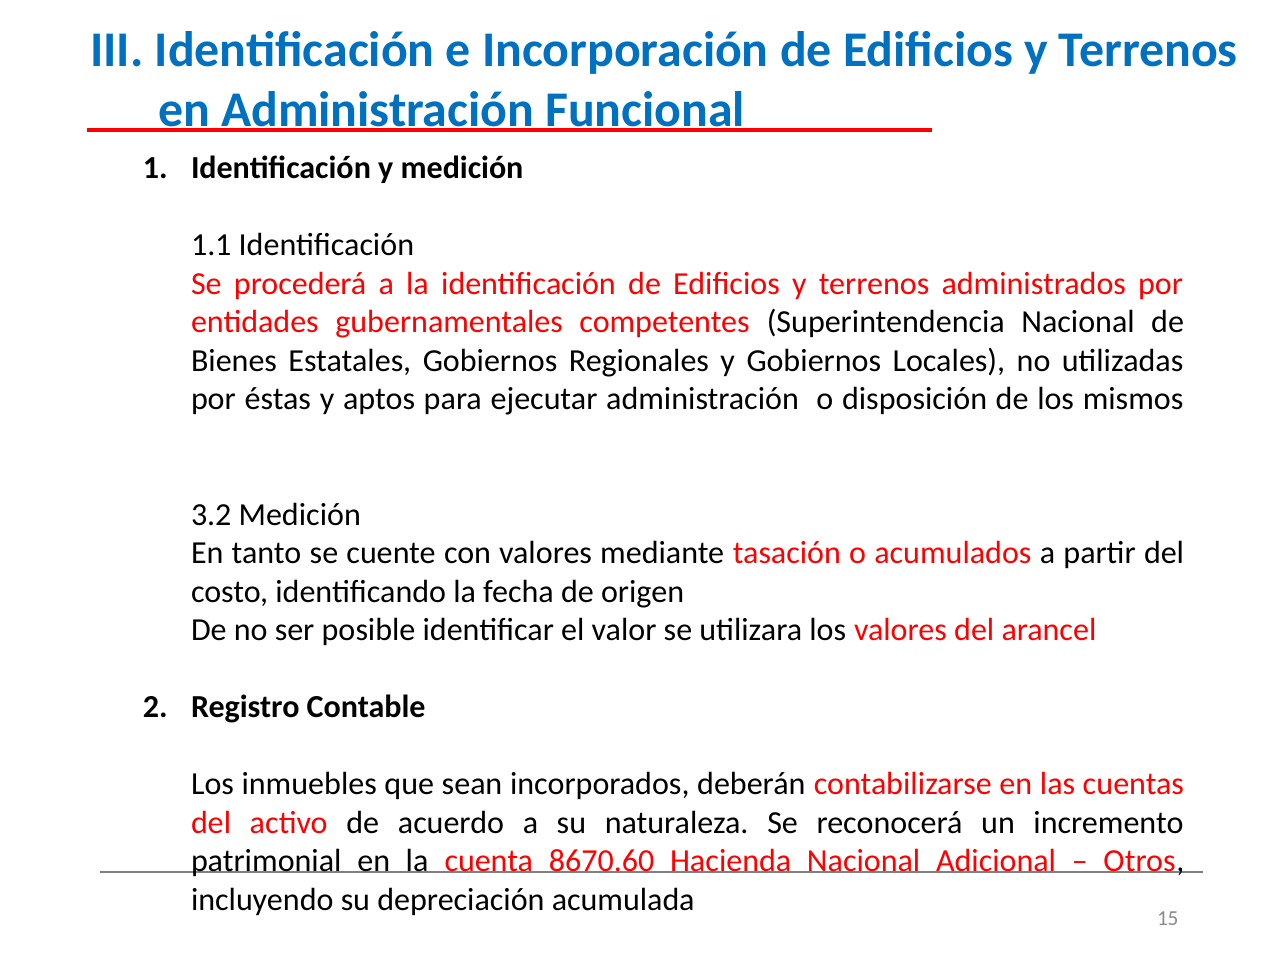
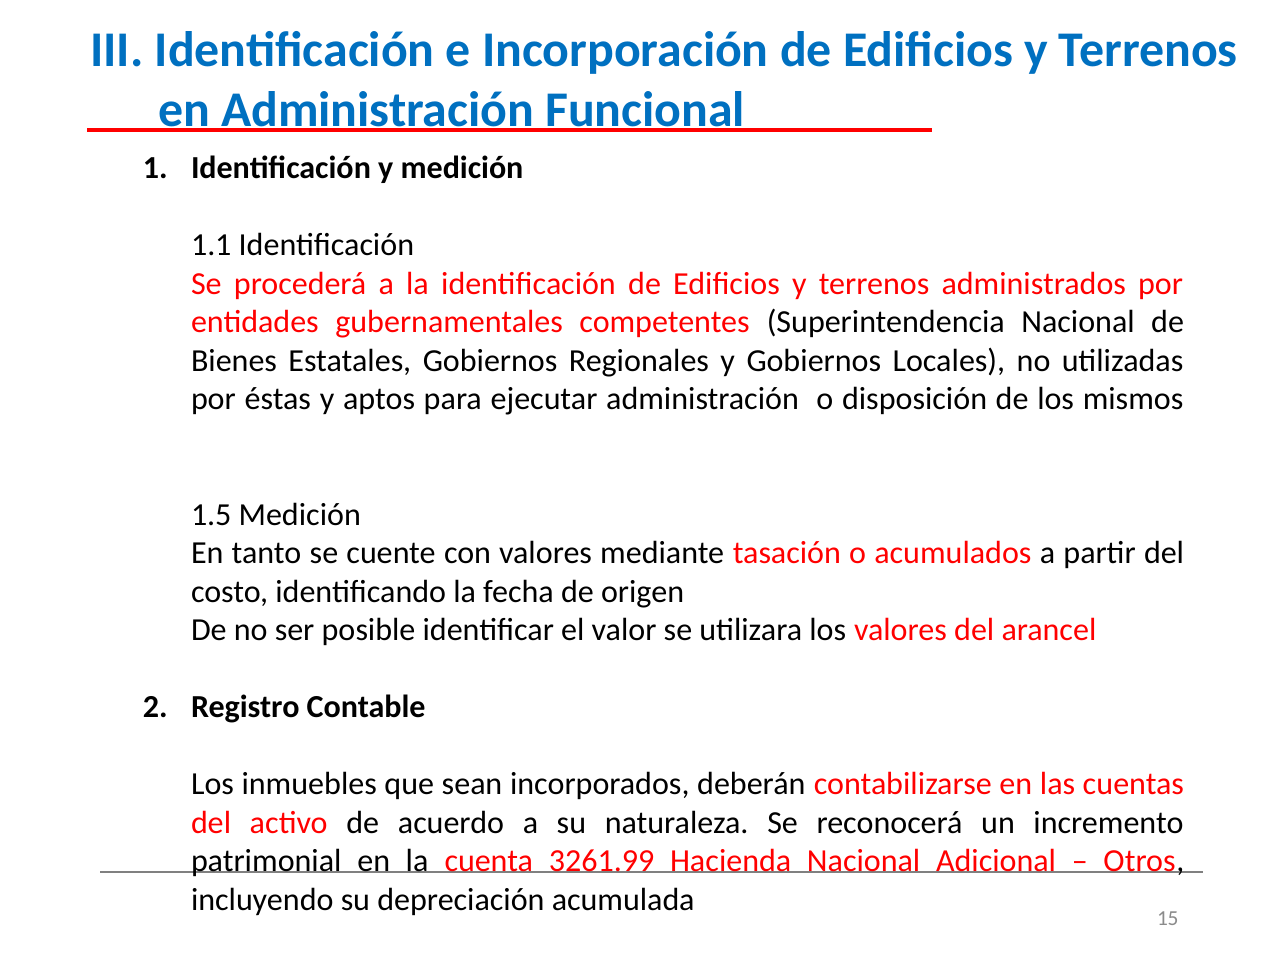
3.2: 3.2 -> 1.5 (211, 515)
8670.60: 8670.60 -> 3261.99 (602, 861)
